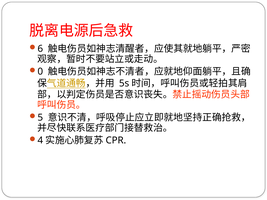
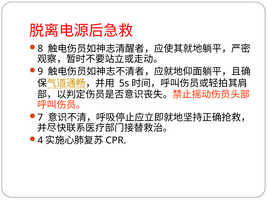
6: 6 -> 8 (40, 49)
0: 0 -> 9 (40, 72)
5: 5 -> 7 (40, 118)
